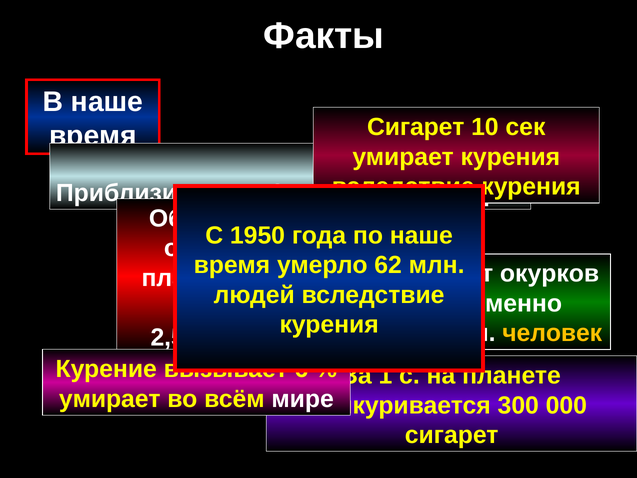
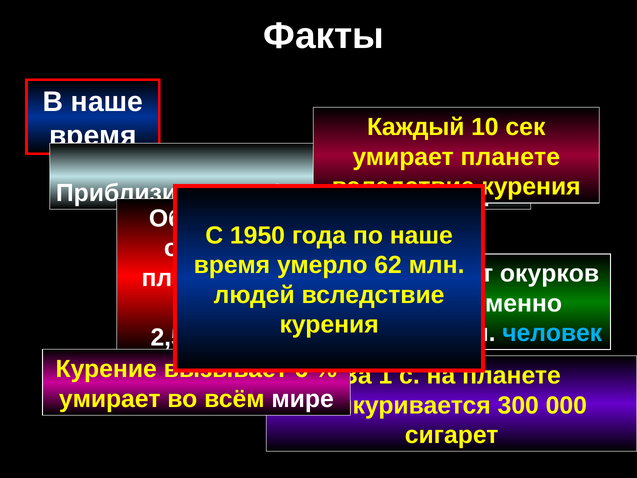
Сигарет: Сигарет -> Каждый (416, 127)
умирает курения: курения -> планете (510, 157)
человек colour: yellow -> light blue (552, 333)
